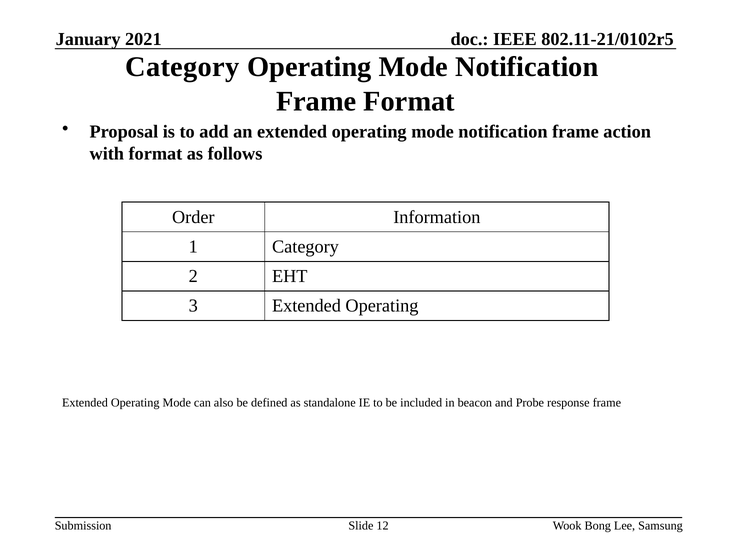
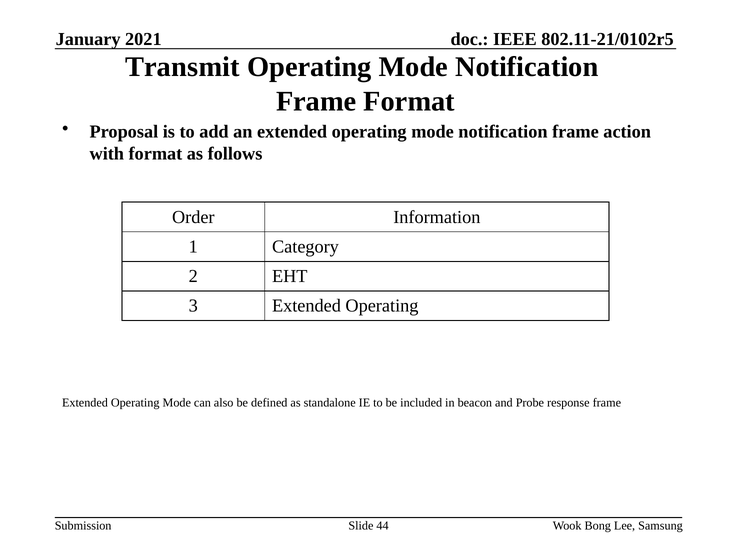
Category: Category -> Transmit (182, 67)
12: 12 -> 44 (383, 526)
